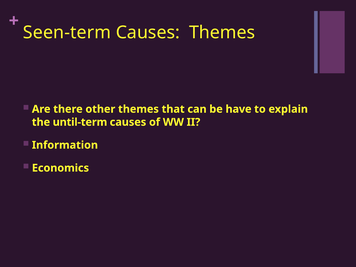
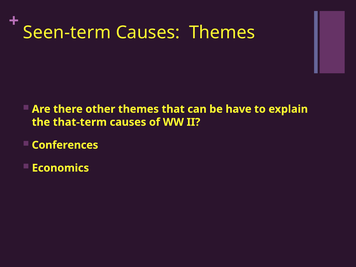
until-term: until-term -> that-term (80, 122)
Information: Information -> Conferences (65, 145)
